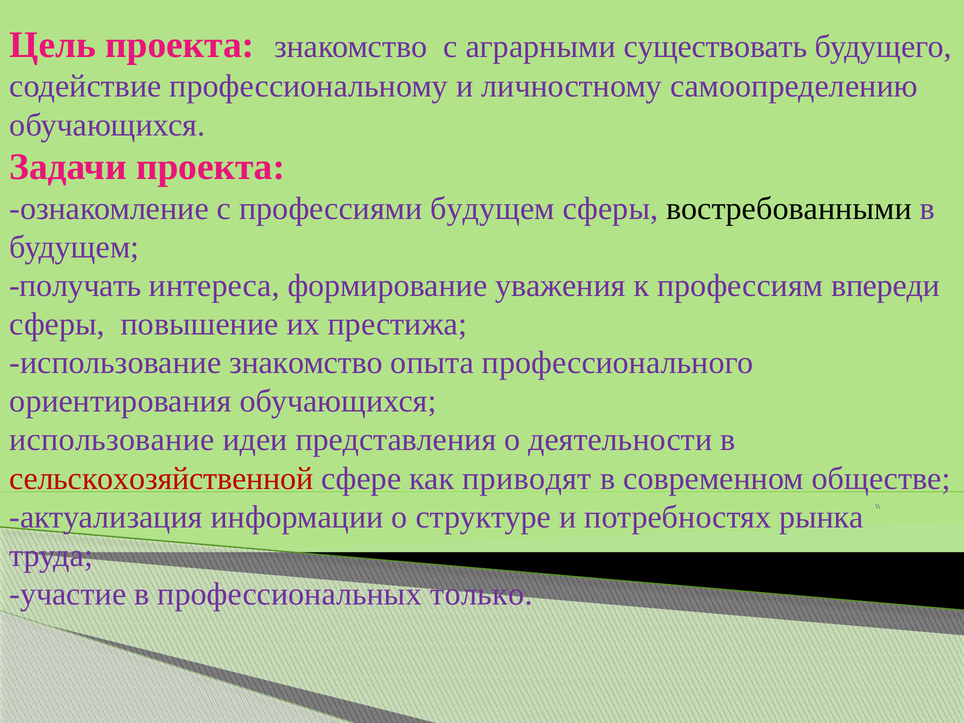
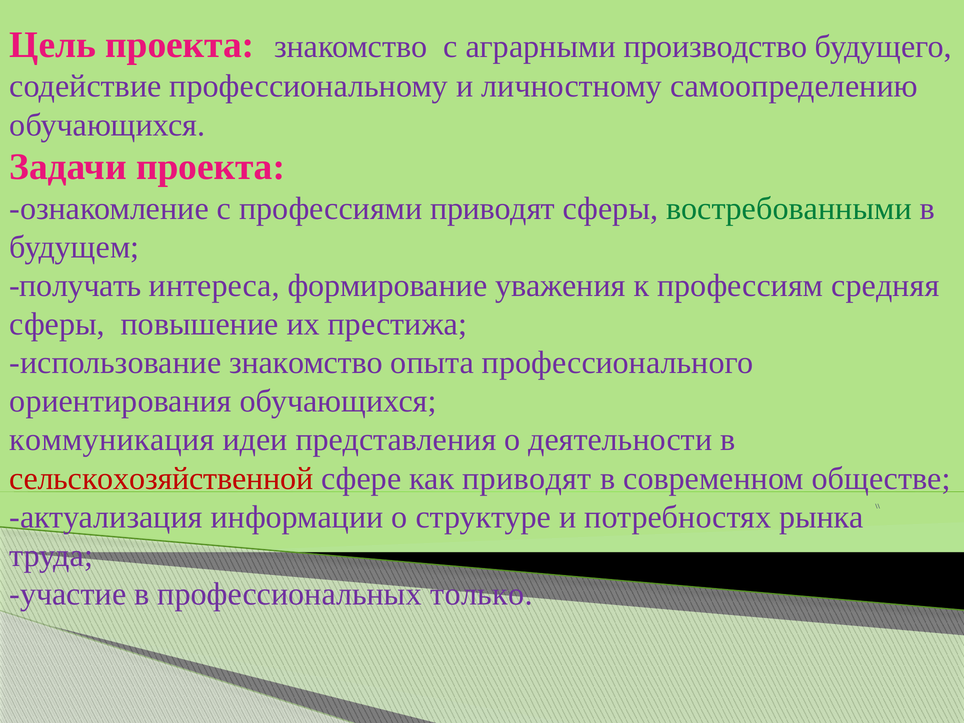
существовать: существовать -> производство (715, 47)
профессиями будущем: будущем -> приводят (493, 208)
востребованными colour: black -> green (789, 208)
впереди: впереди -> средняя (885, 286)
использование: использование -> коммуникация (112, 440)
